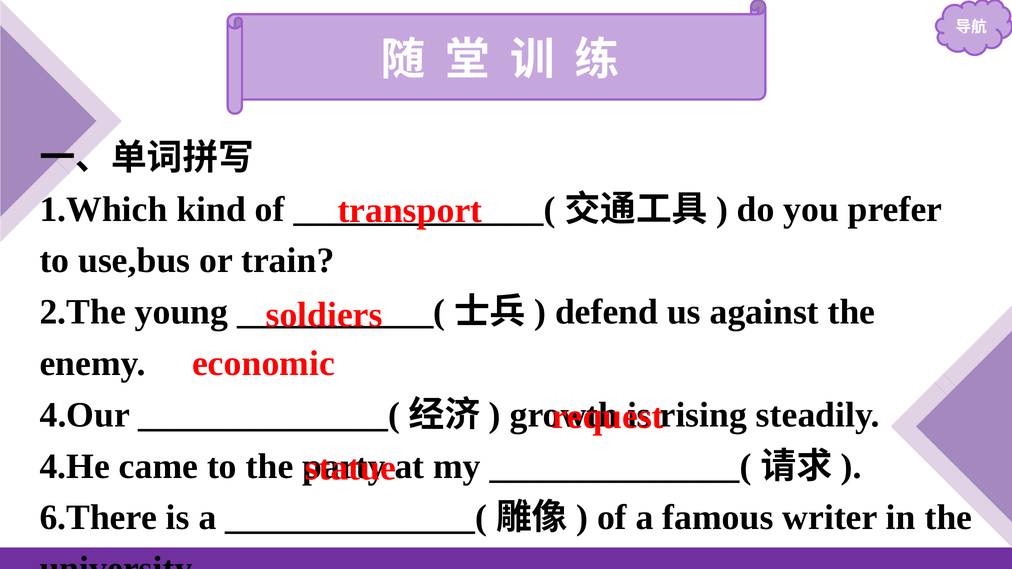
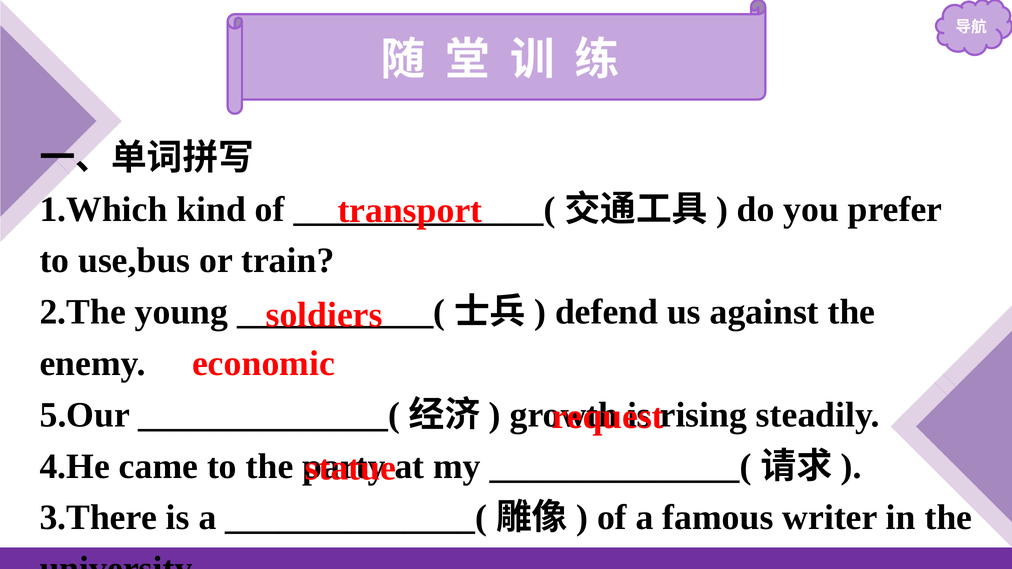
4.Our: 4.Our -> 5.Our (85, 415)
6.There: 6.There -> 3.There (98, 518)
